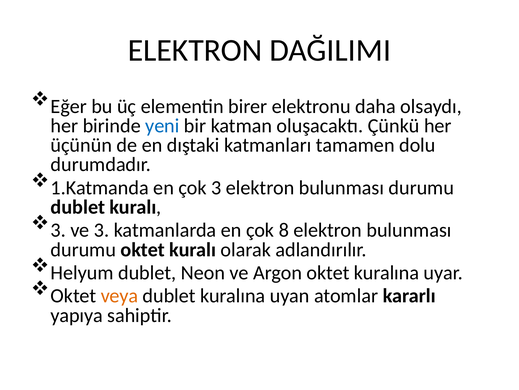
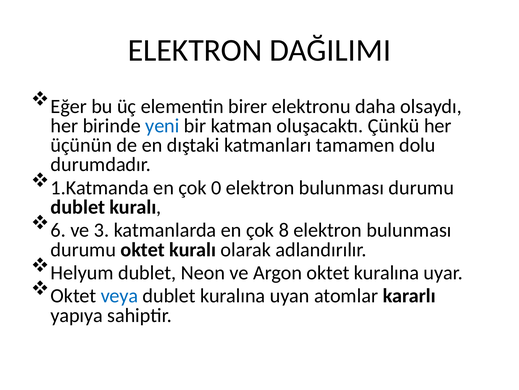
çok 3: 3 -> 0 (216, 187)
3: 3 -> 6 (58, 230)
veya colour: orange -> blue (119, 295)
